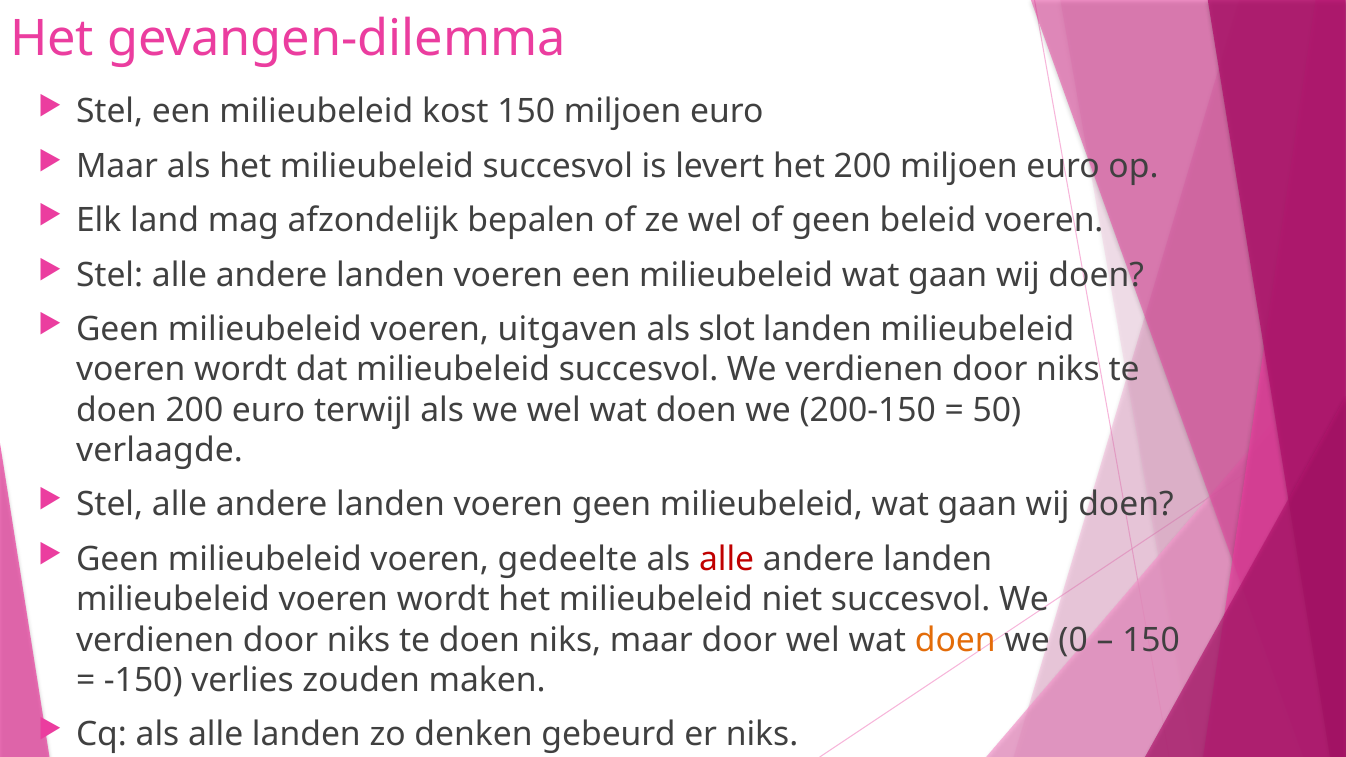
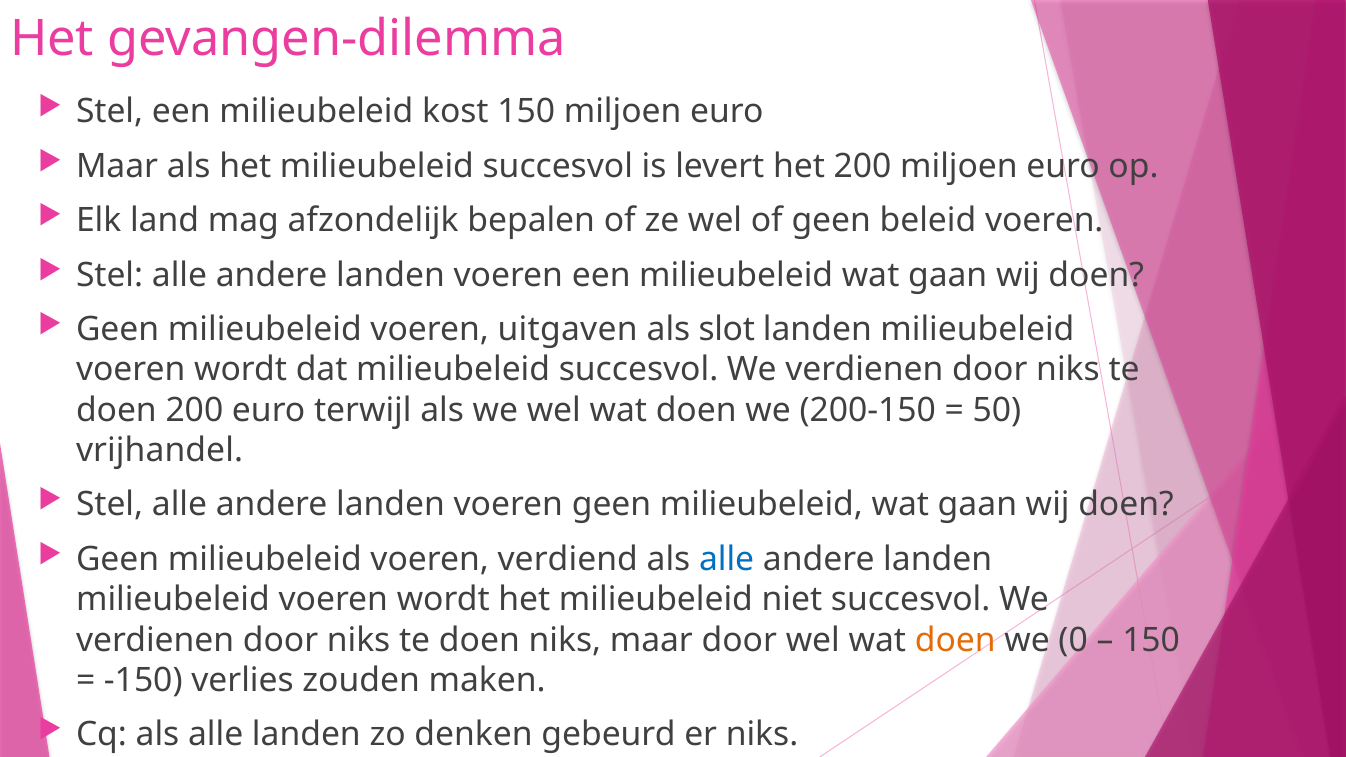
verlaagde: verlaagde -> vrijhandel (160, 451)
gedeelte: gedeelte -> verdiend (568, 559)
alle colour: red -> blue (727, 559)
